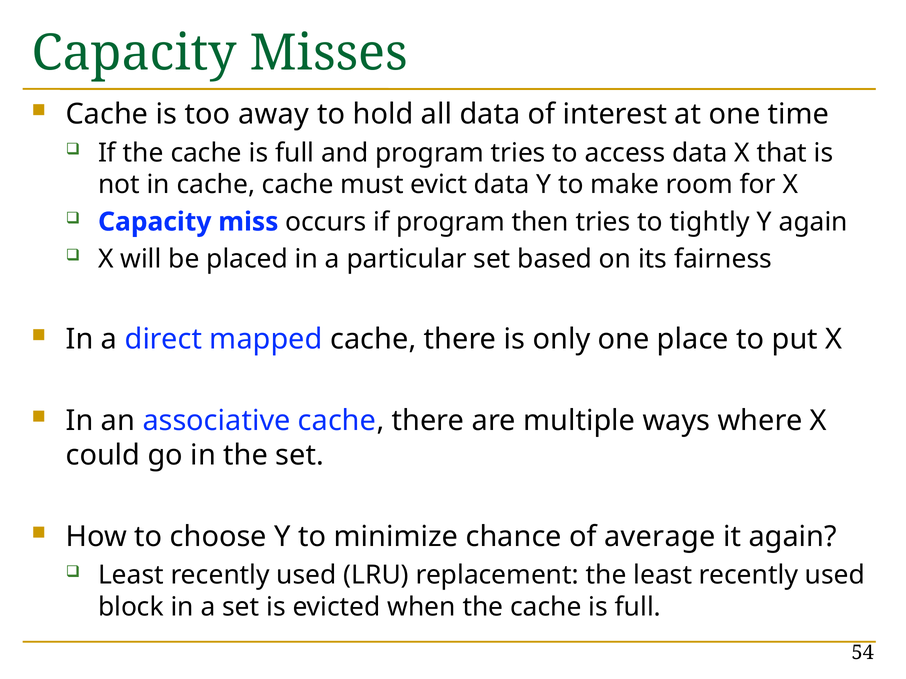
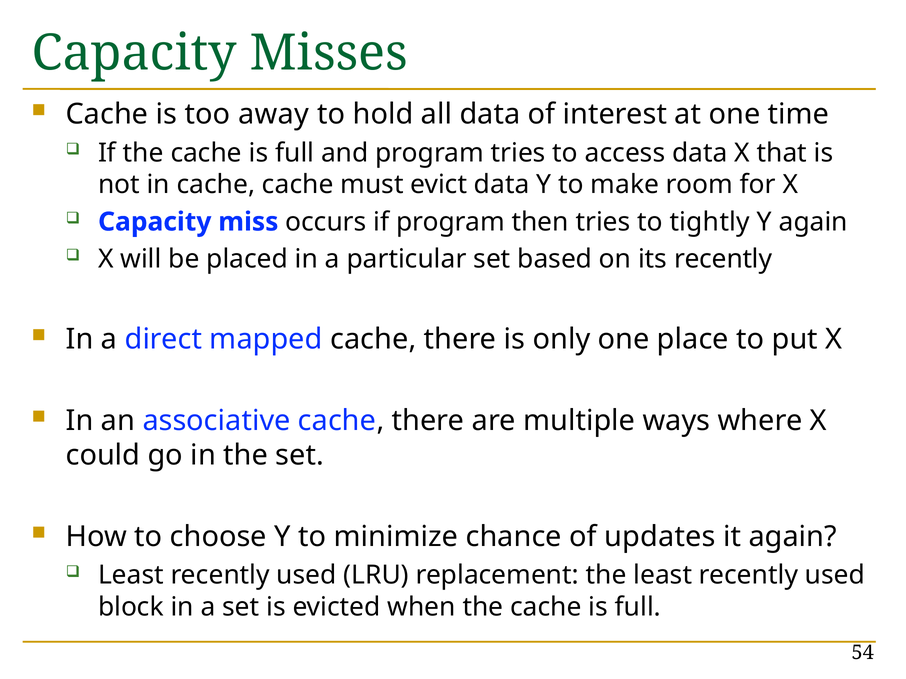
its fairness: fairness -> recently (723, 259)
average: average -> updates (660, 537)
